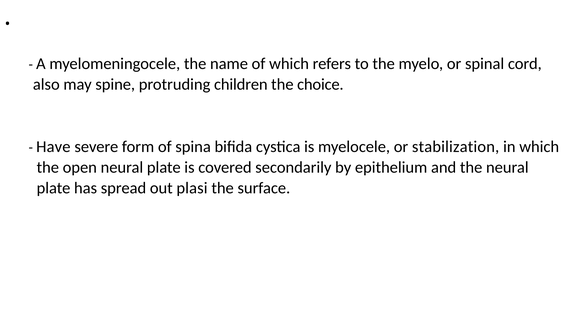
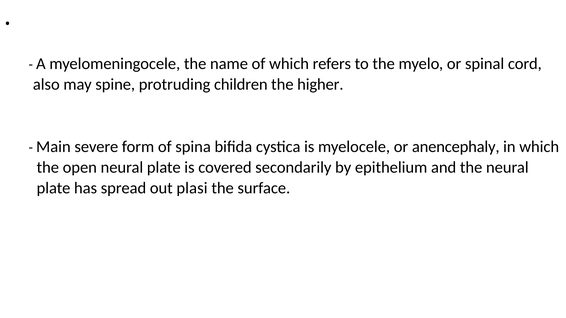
choice: choice -> higher (320, 85)
Have: Have -> Main (53, 147)
stabilization: stabilization -> anencephaly (456, 147)
